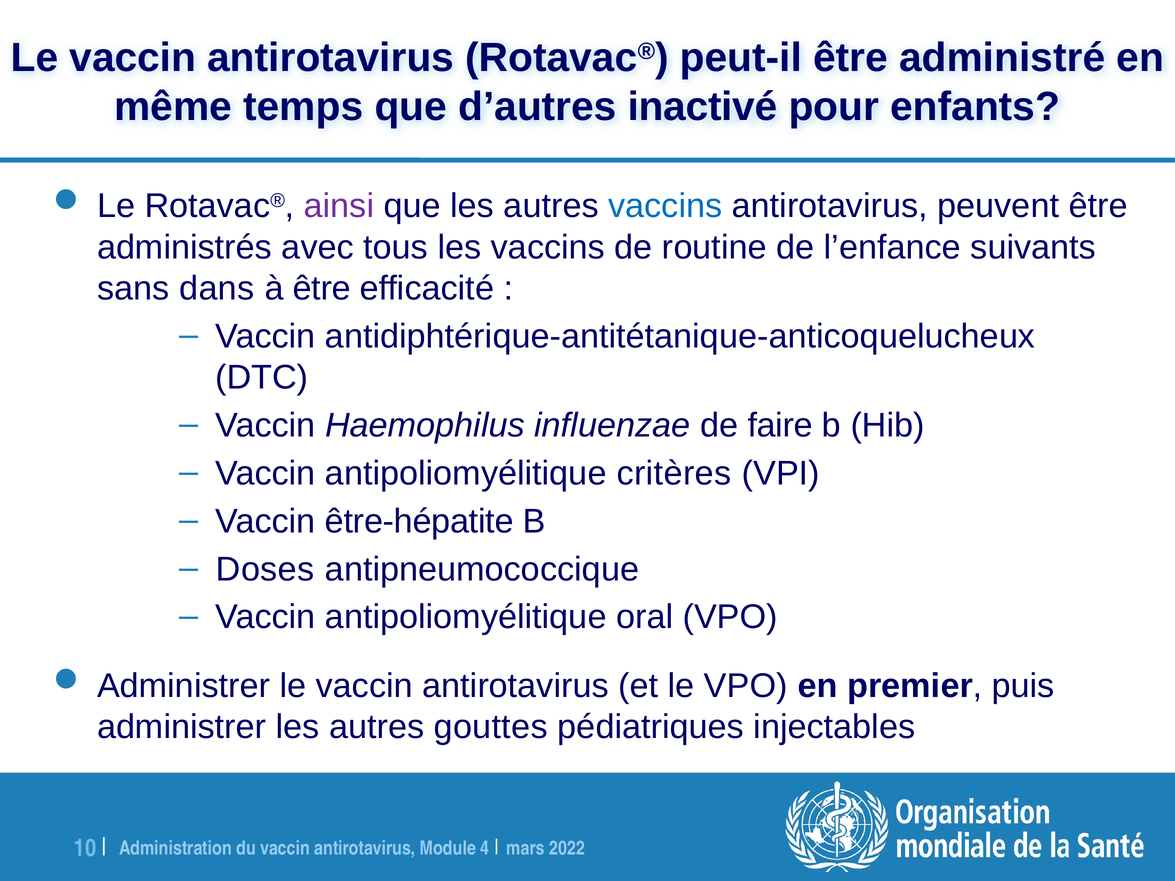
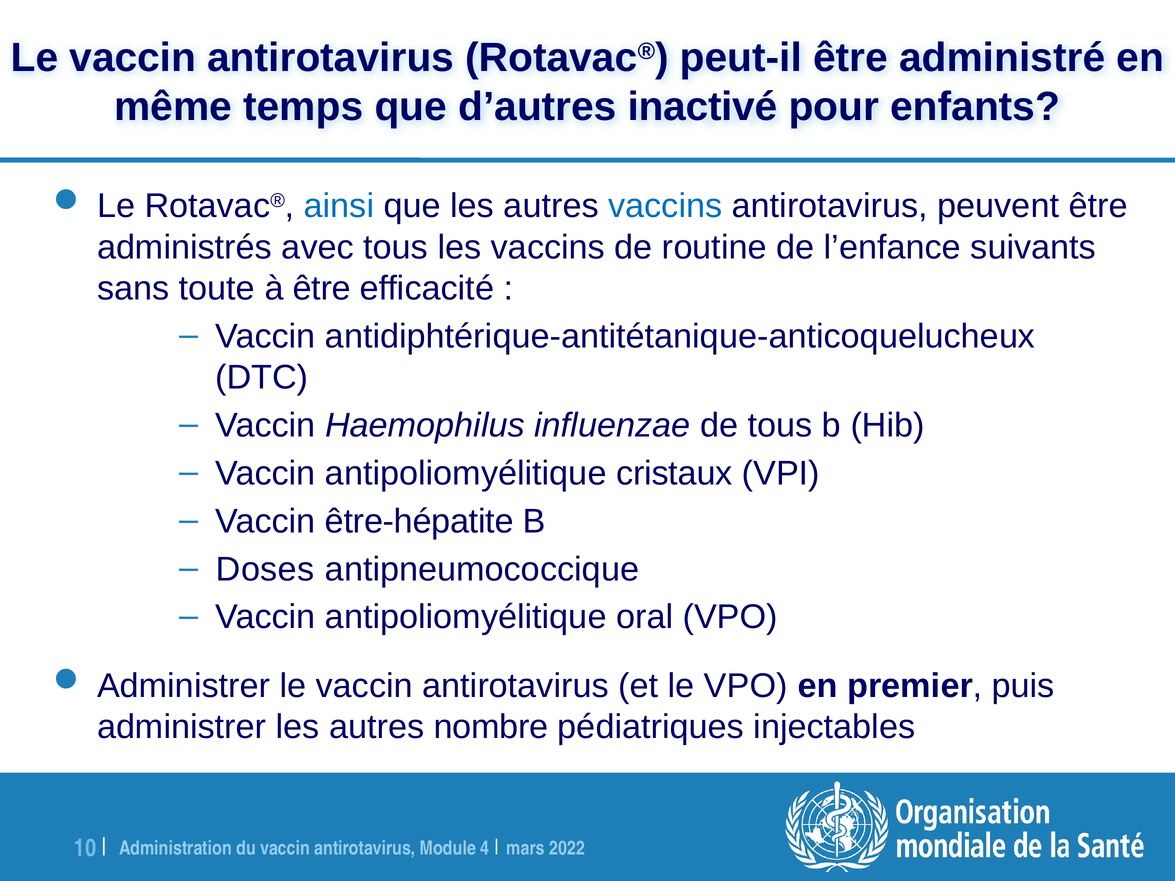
ainsi colour: purple -> blue (339, 206)
dans: dans -> toute (217, 288)
de faire: faire -> tous (780, 425)
critères: critères -> cristaux (674, 473)
gouttes: gouttes -> nombre (491, 727)
